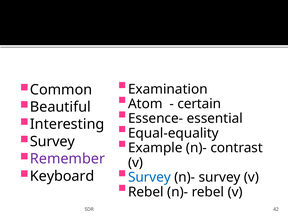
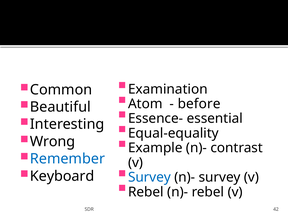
certain: certain -> before (199, 104)
Survey: Survey -> Wrong (52, 142)
Remember colour: purple -> blue (67, 159)
